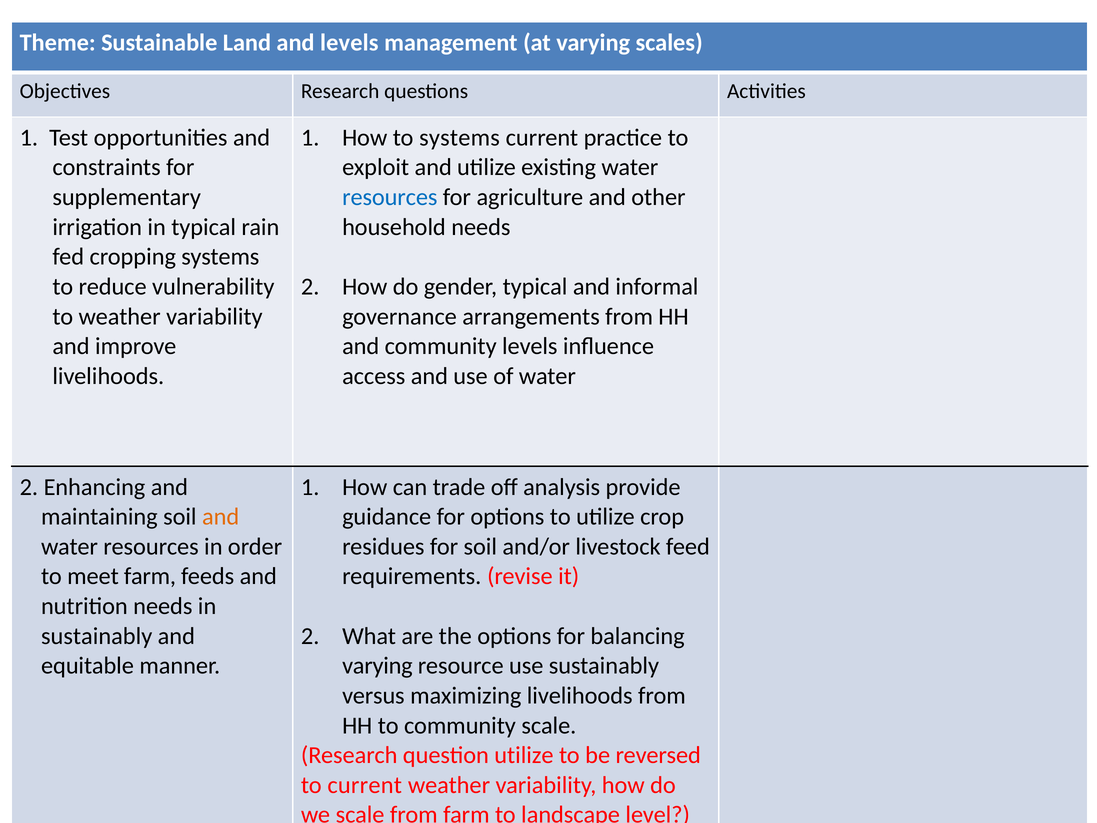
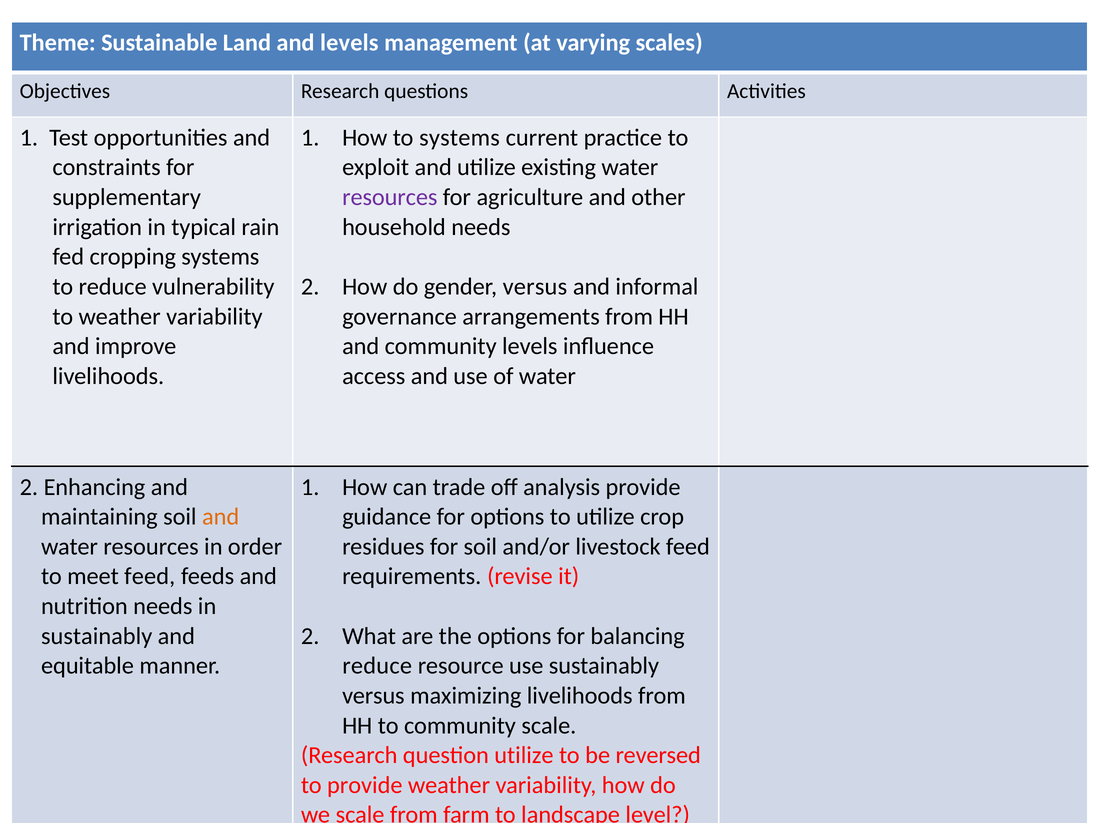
resources colour: blue -> purple (390, 197)
gender typical: typical -> versus (535, 287)
meet farm: farm -> feed (150, 576)
varying: varying -> reduce (377, 666)
to current: current -> provide (365, 785)
